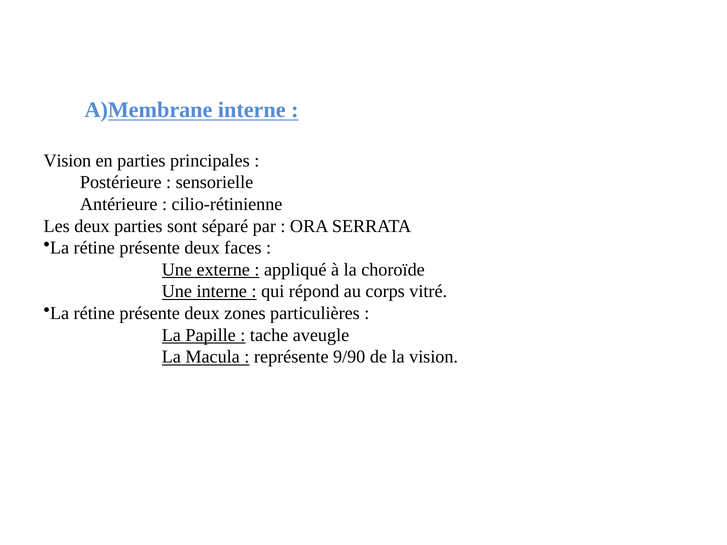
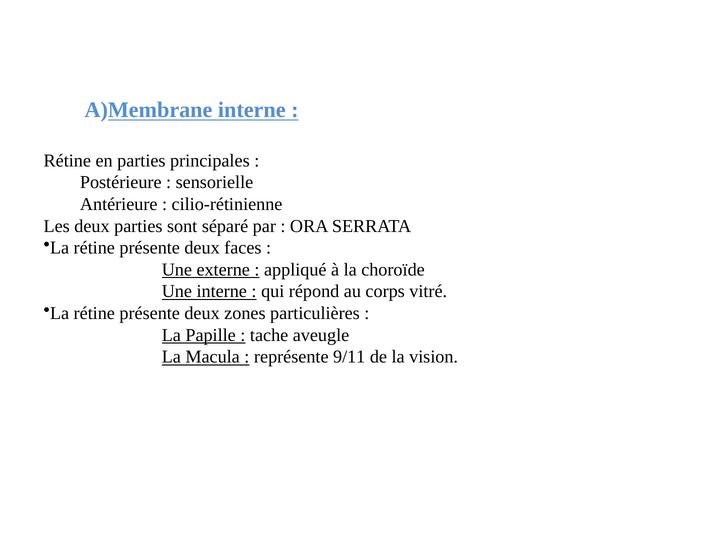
Vision: Vision -> Rétine (67, 161)
9/90: 9/90 -> 9/11 (349, 357)
